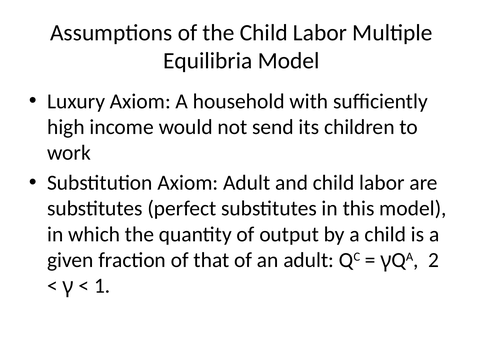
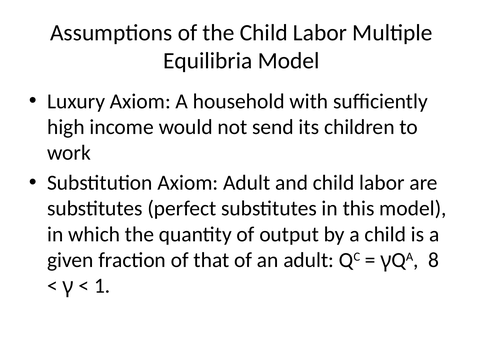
2: 2 -> 8 (434, 260)
